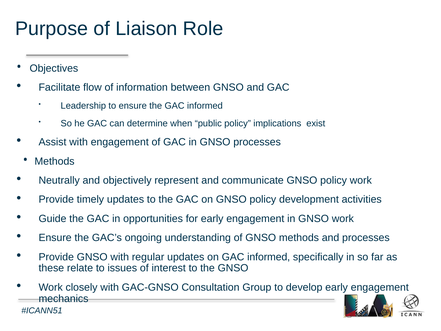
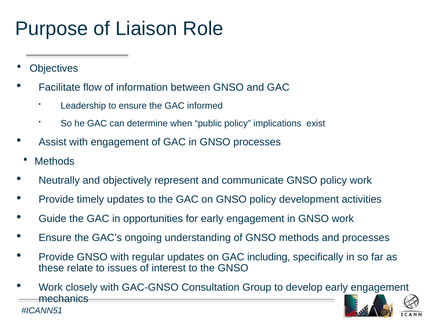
on GAC informed: informed -> including (269, 257)
